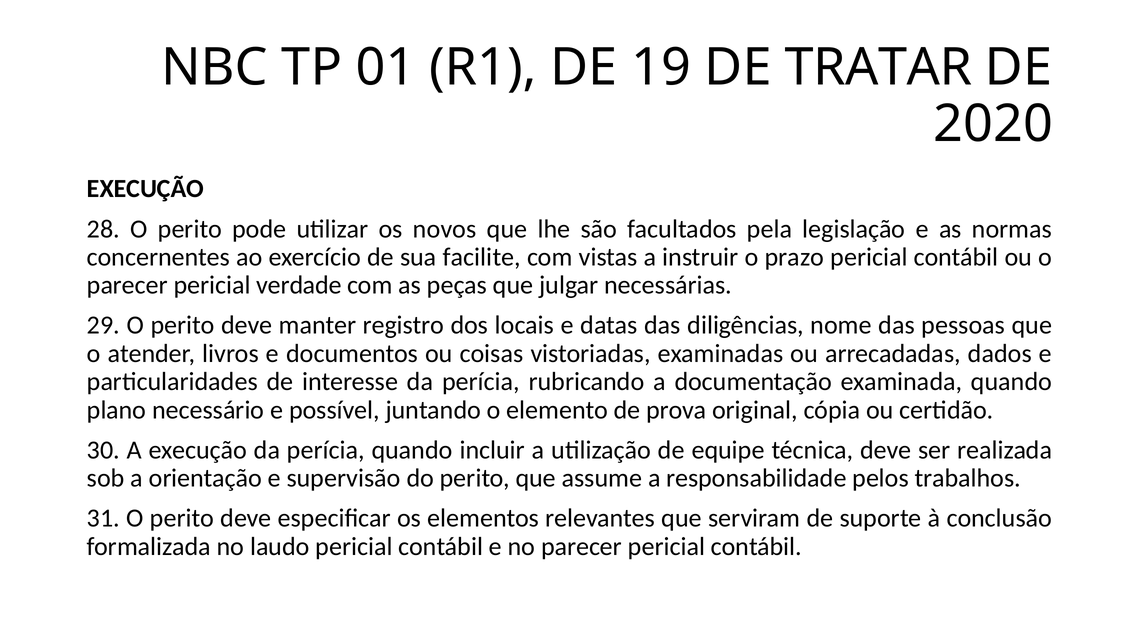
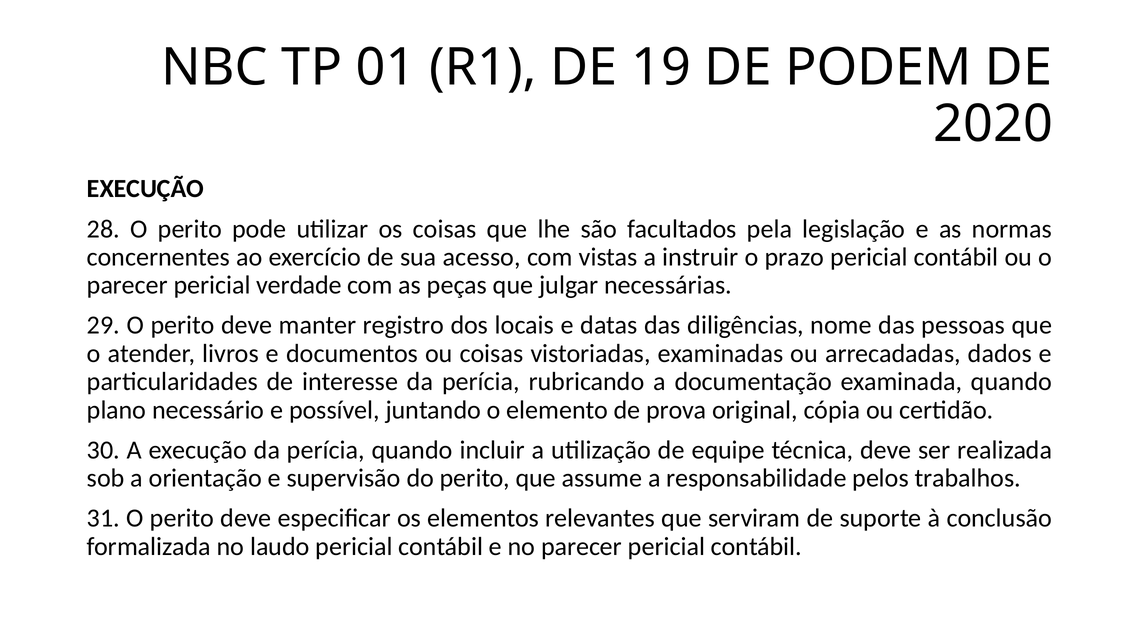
TRATAR: TRATAR -> PODEM (878, 68)
os novos: novos -> coisas (445, 229)
facilite: facilite -> acesso (482, 257)
